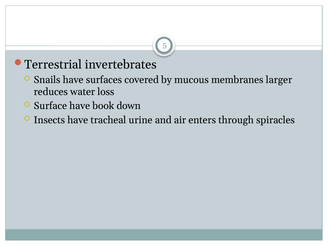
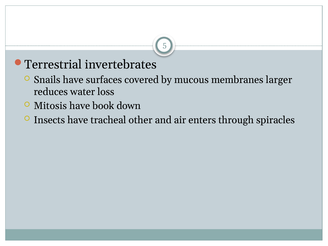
Surface: Surface -> Mitosis (50, 106)
urine: urine -> other (140, 120)
